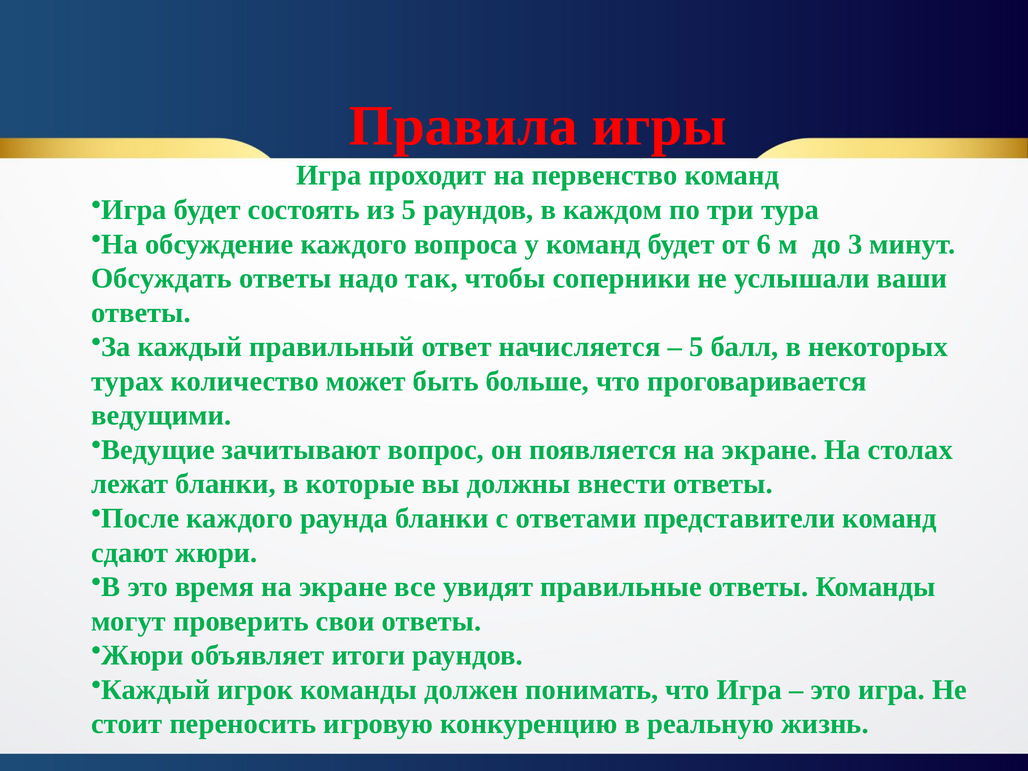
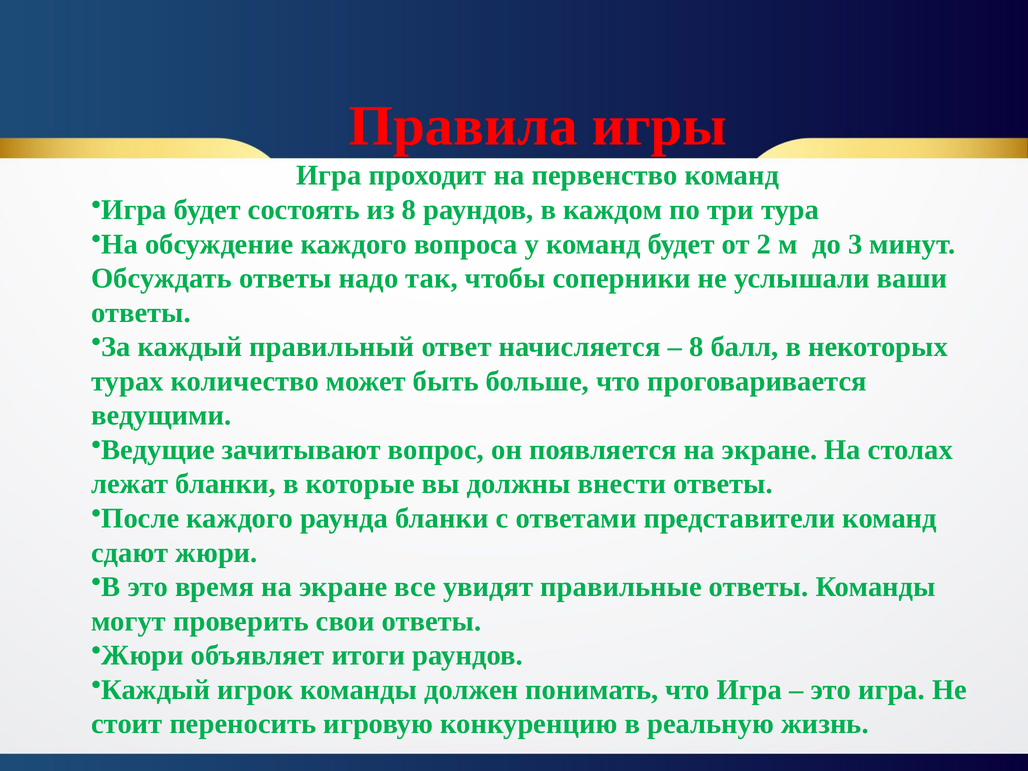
из 5: 5 -> 8 (409, 210)
6: 6 -> 2 (764, 244)
5: 5 -> 8 (696, 347)
